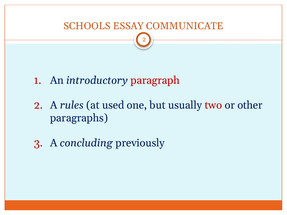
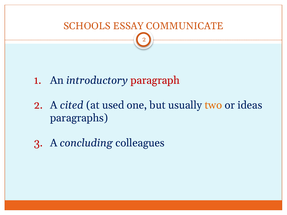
rules: rules -> cited (72, 105)
two colour: red -> orange (213, 105)
other: other -> ideas (250, 105)
previously: previously -> colleagues (140, 143)
